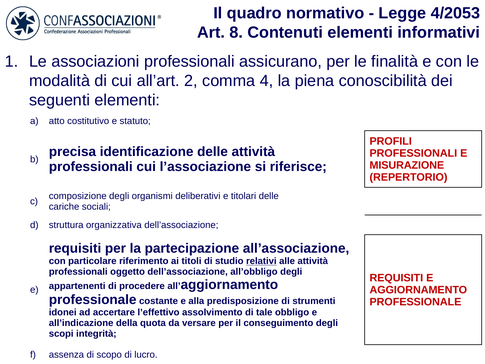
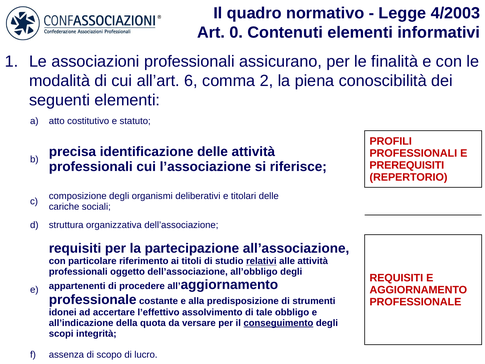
4/2053: 4/2053 -> 4/2003 (455, 13)
8: 8 -> 0 (236, 33)
2: 2 -> 6 (191, 81)
4: 4 -> 2 (266, 81)
MISURAZIONE: MISURAZIONE -> PREREQUISITI (407, 165)
conseguimento underline: none -> present (278, 323)
